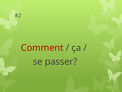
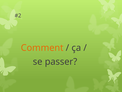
Comment colour: red -> orange (42, 48)
